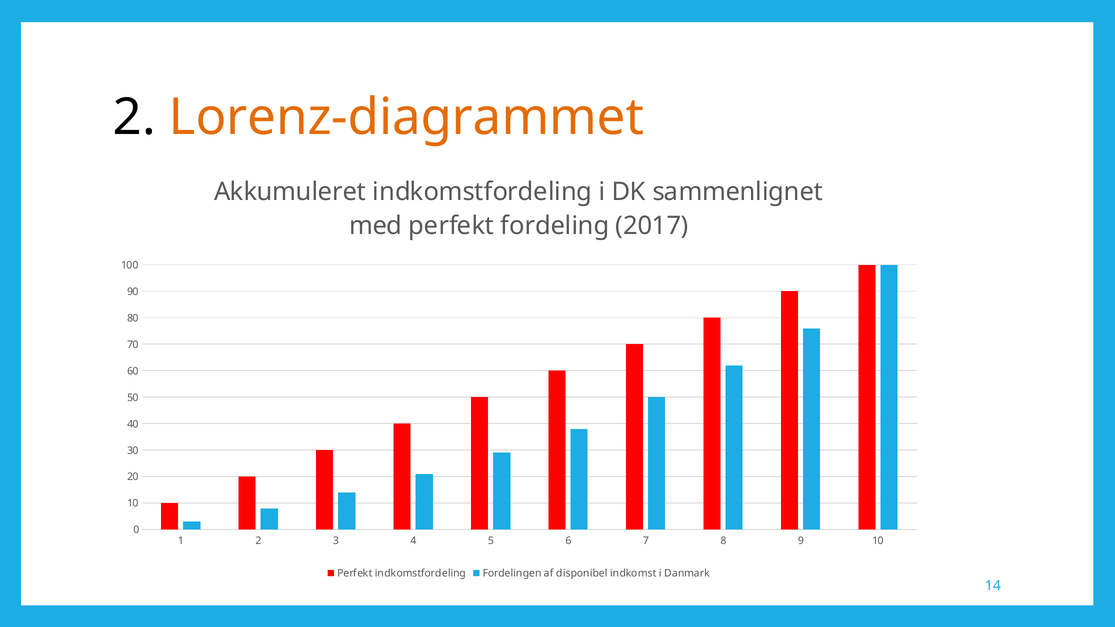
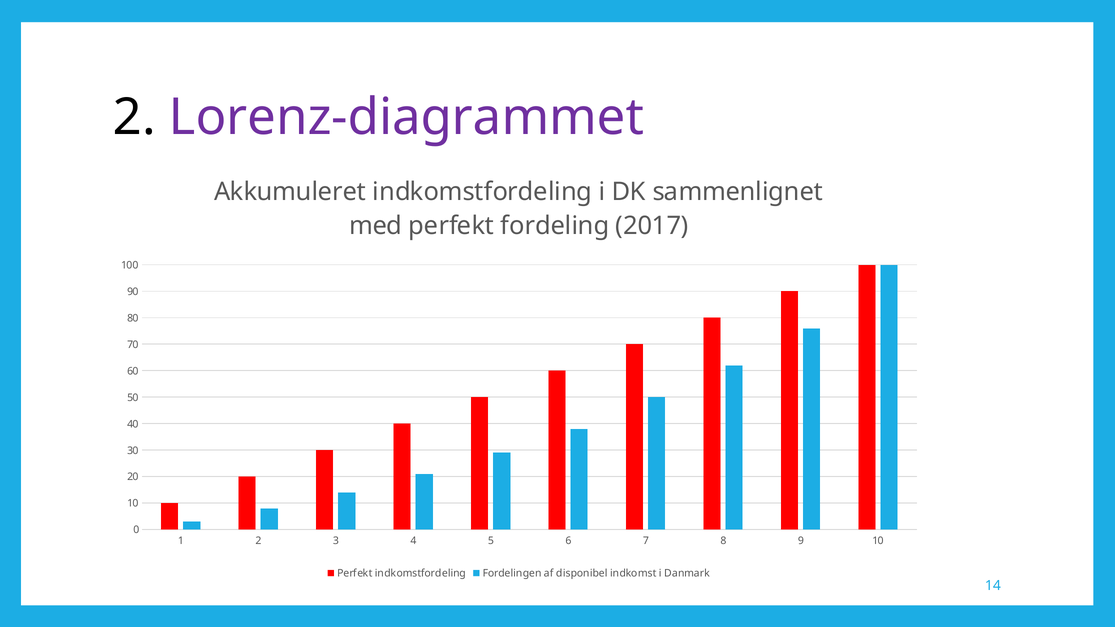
Lorenz-diagrammet colour: orange -> purple (406, 117)
